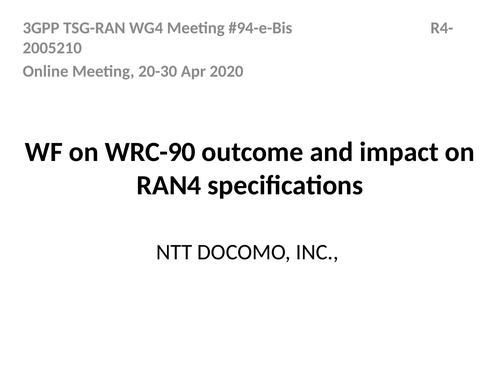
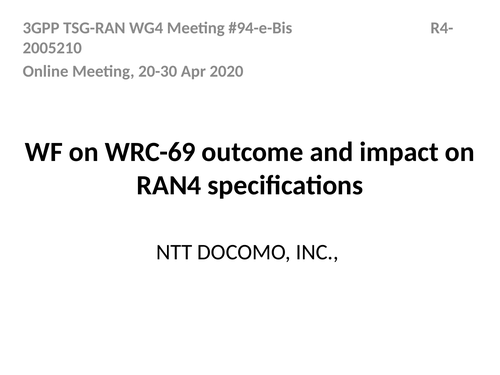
WRC-90: WRC-90 -> WRC-69 (150, 152)
